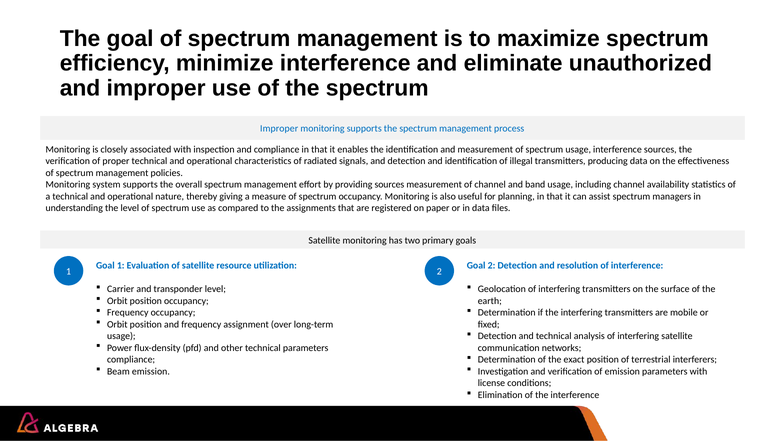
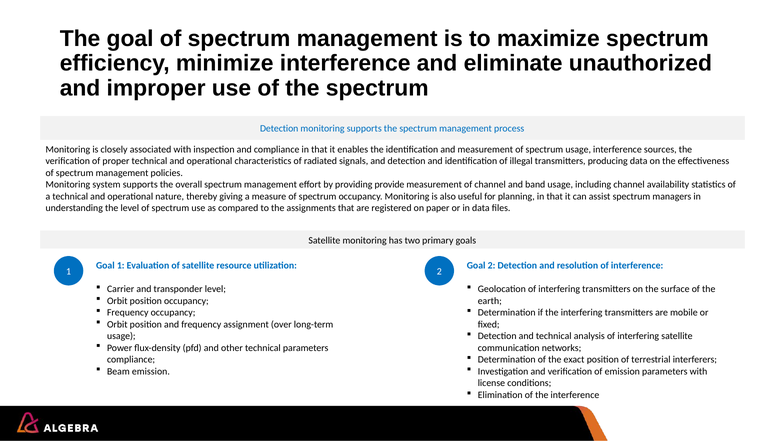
Improper: Improper -> Detection (279, 129)
providing sources: sources -> provide (389, 185)
